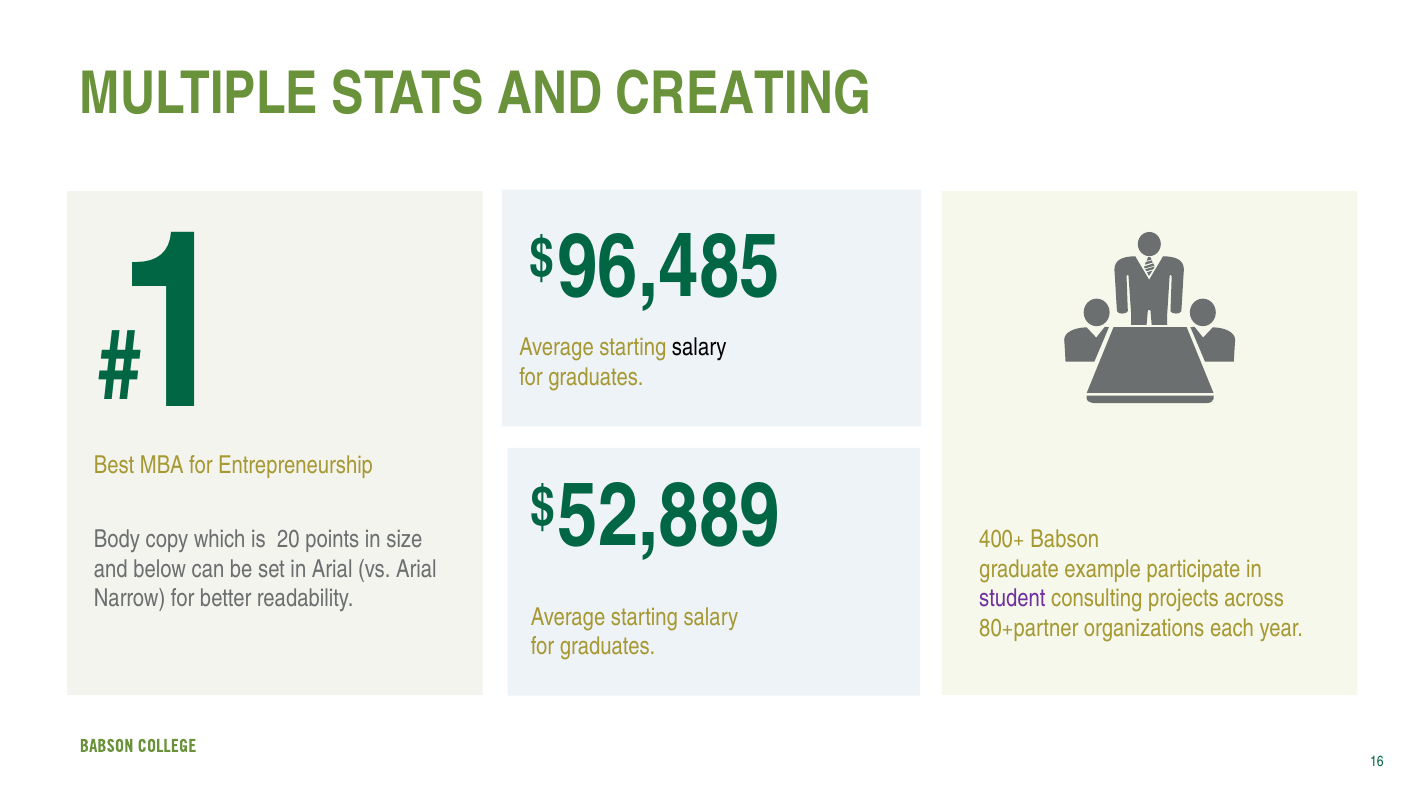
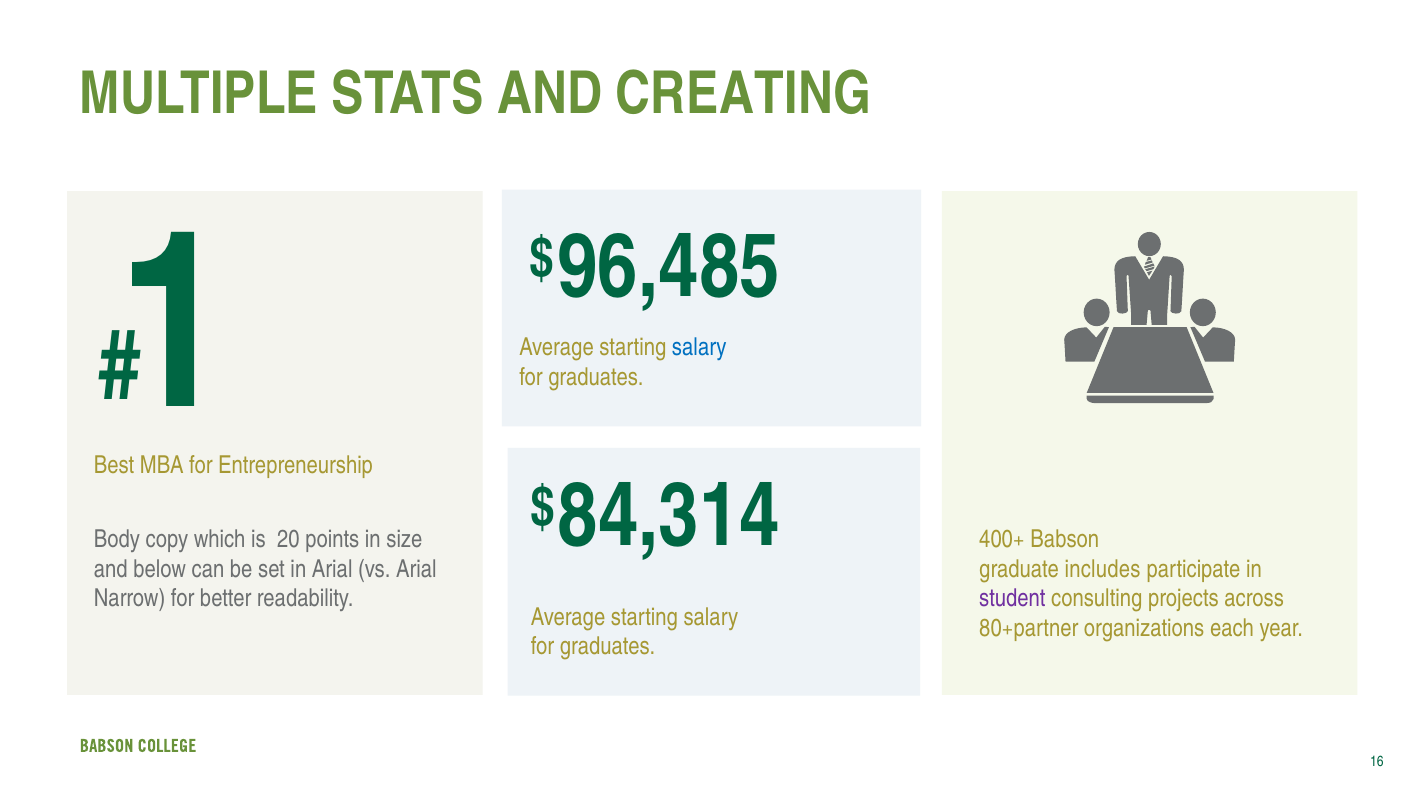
salary colour: black -> blue (699, 348)
52,889: 52,889 -> 84,314 (669, 517)
example: example -> includes (1103, 569)
